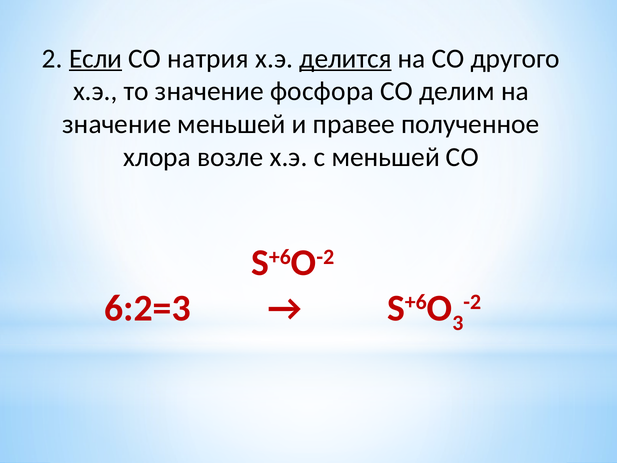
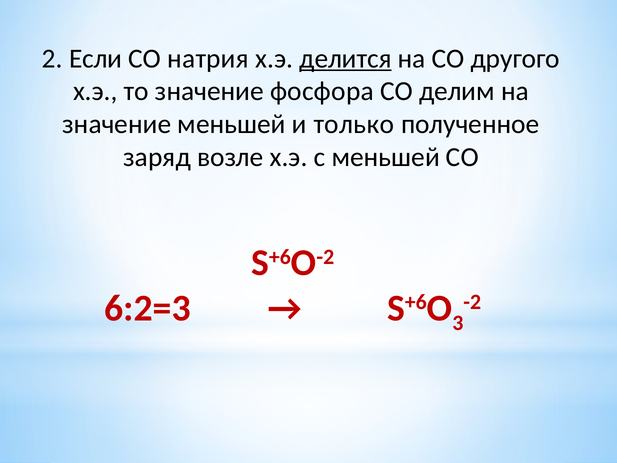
Если underline: present -> none (96, 58)
правее: правее -> только (354, 124)
хлора: хлора -> заряд (157, 157)
